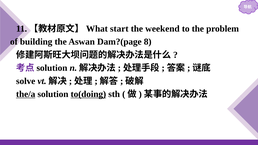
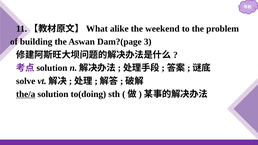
start: start -> alike (119, 29)
8: 8 -> 3 (148, 42)
to(doing underline: present -> none (88, 94)
